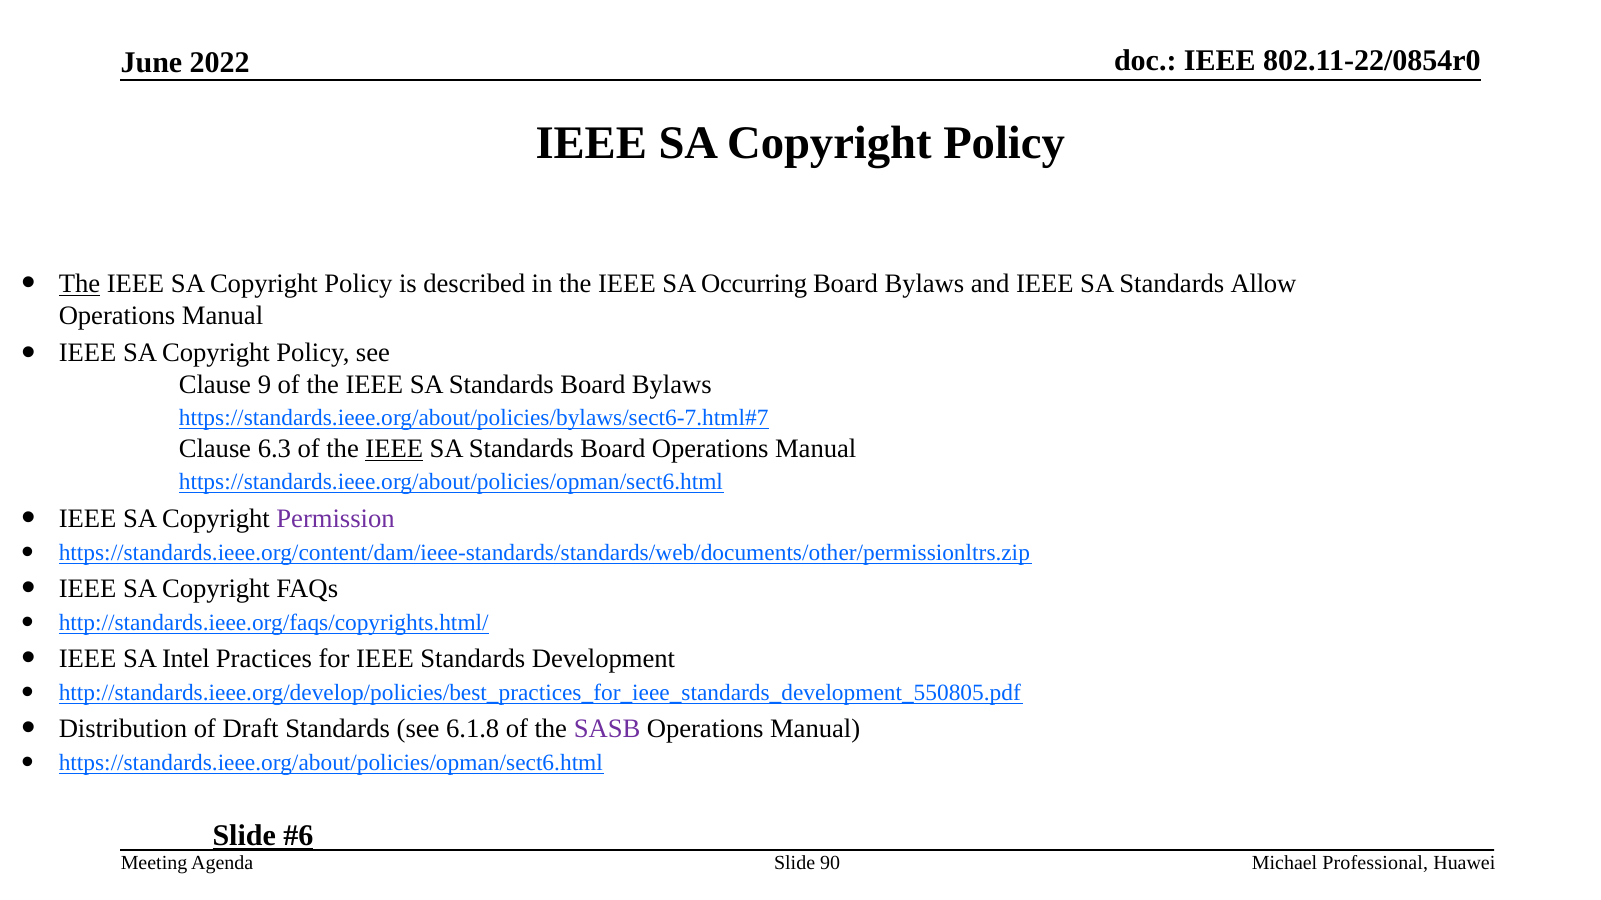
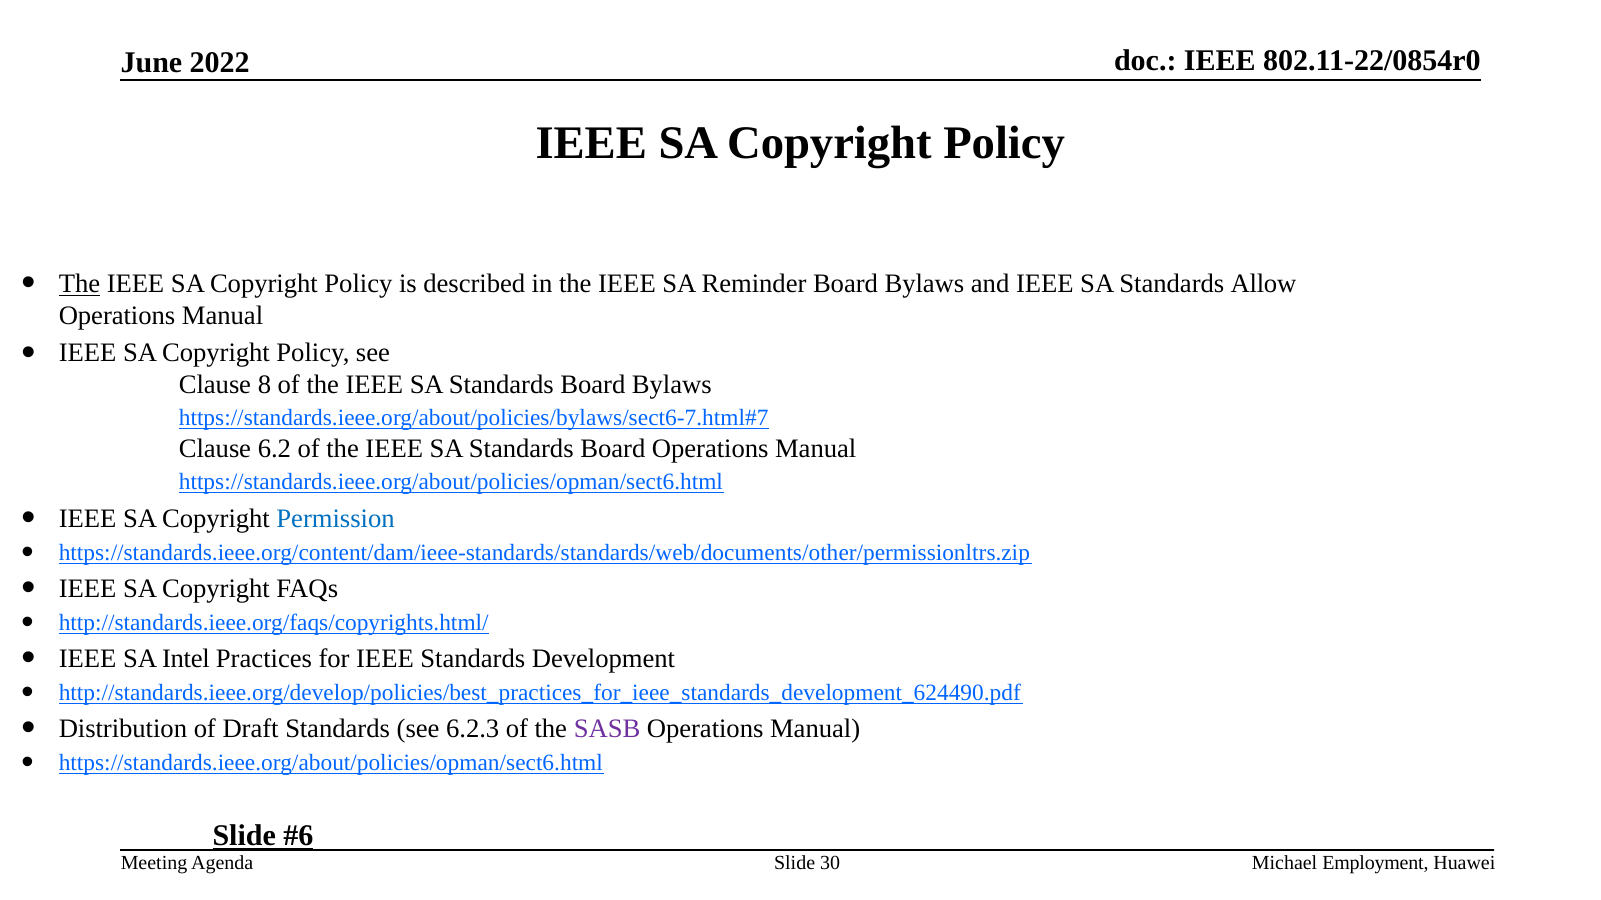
Occurring: Occurring -> Reminder (754, 284)
9: 9 -> 8 (264, 385)
6.3: 6.3 -> 6.2 (274, 449)
IEEE underline: present -> none (394, 449)
Permission colour: purple -> blue (336, 519)
http://standards.ieee.org/develop/policies/best_practices_for_ieee_standards_development_550805.pdf: http://standards.ieee.org/develop/policies/best_practices_for_ieee_standards_development_550805.pdf -> http://standards.ieee.org/develop/policies/best_practices_for_ieee_standards_development_624490.pdf (540, 693)
6.1.8: 6.1.8 -> 6.2.3 (473, 729)
90: 90 -> 30 (830, 864)
Professional: Professional -> Employment (1375, 864)
